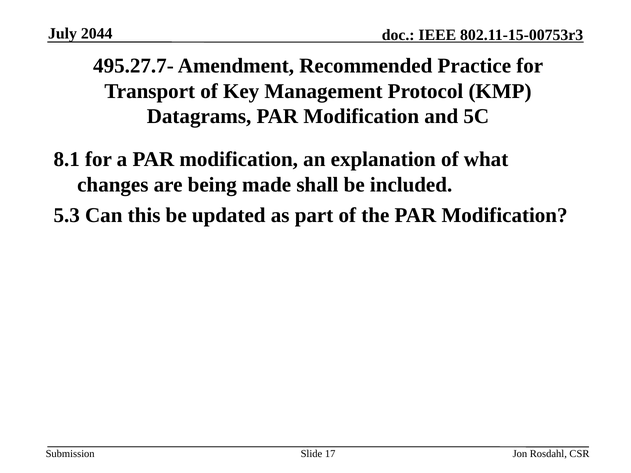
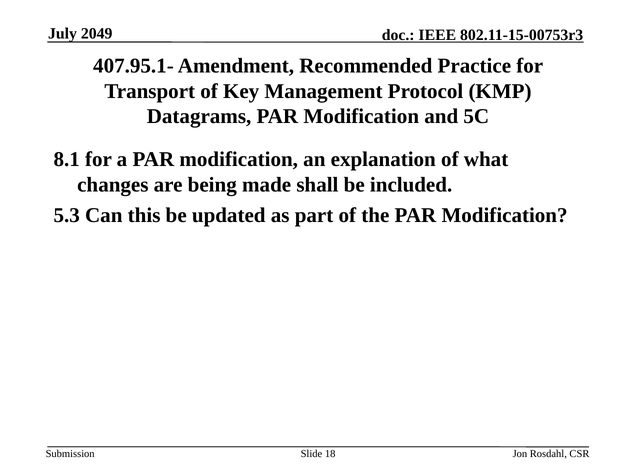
2044: 2044 -> 2049 (97, 33)
495.27.7-: 495.27.7- -> 407.95.1- (133, 66)
17: 17 -> 18 (330, 454)
